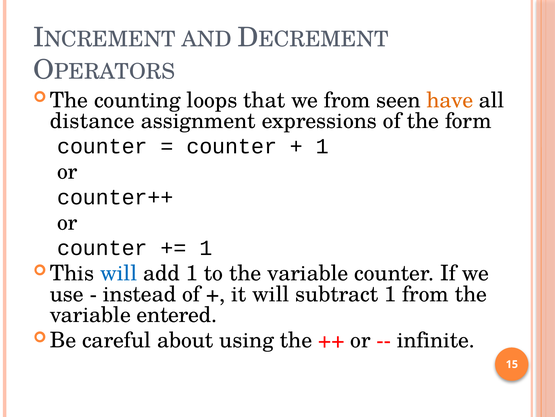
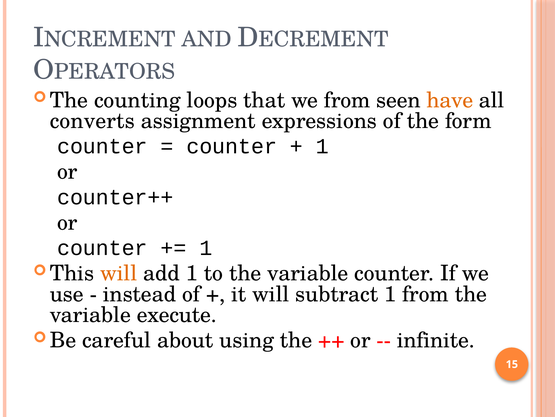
distance: distance -> converts (92, 121)
will colour: blue -> orange (119, 273)
entered: entered -> execute (177, 314)
